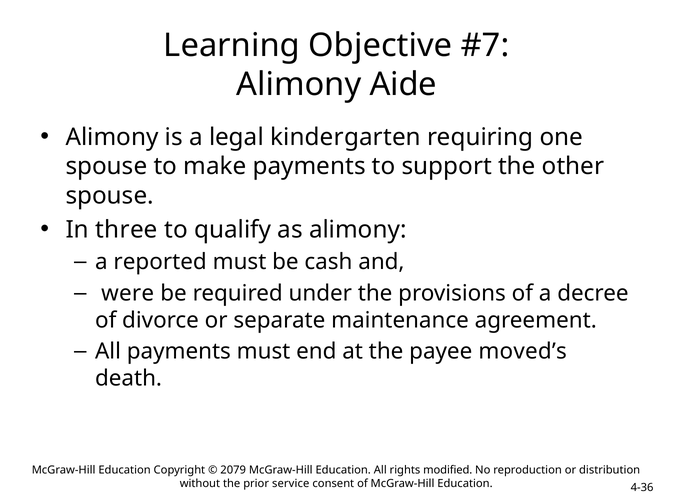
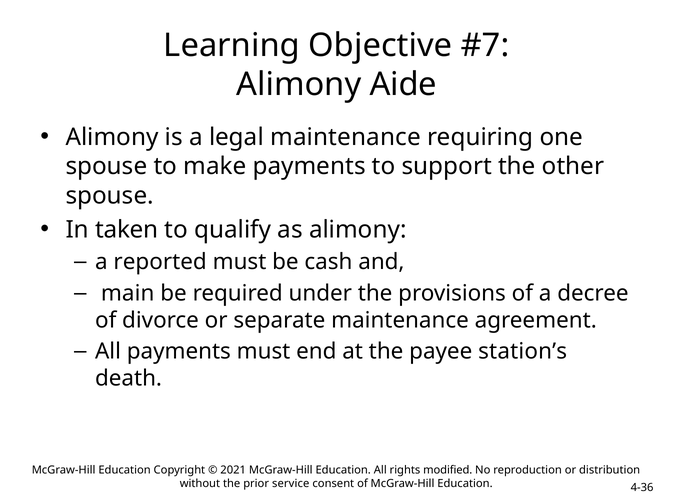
legal kindergarten: kindergarten -> maintenance (346, 137)
three: three -> taken (127, 230)
were: were -> main (128, 294)
moved’s: moved’s -> station’s (523, 352)
2079: 2079 -> 2021 (233, 471)
